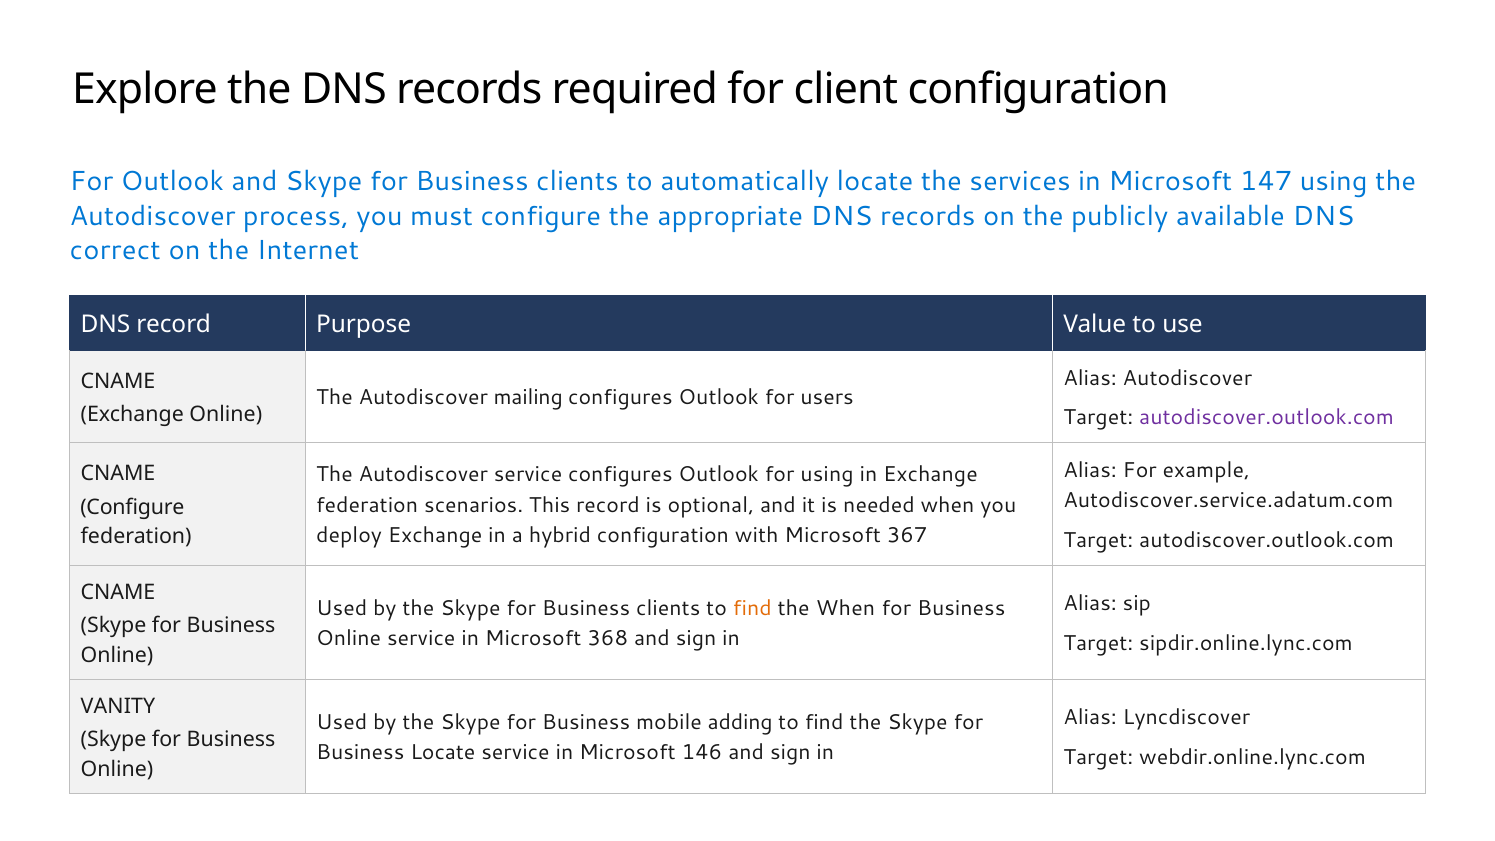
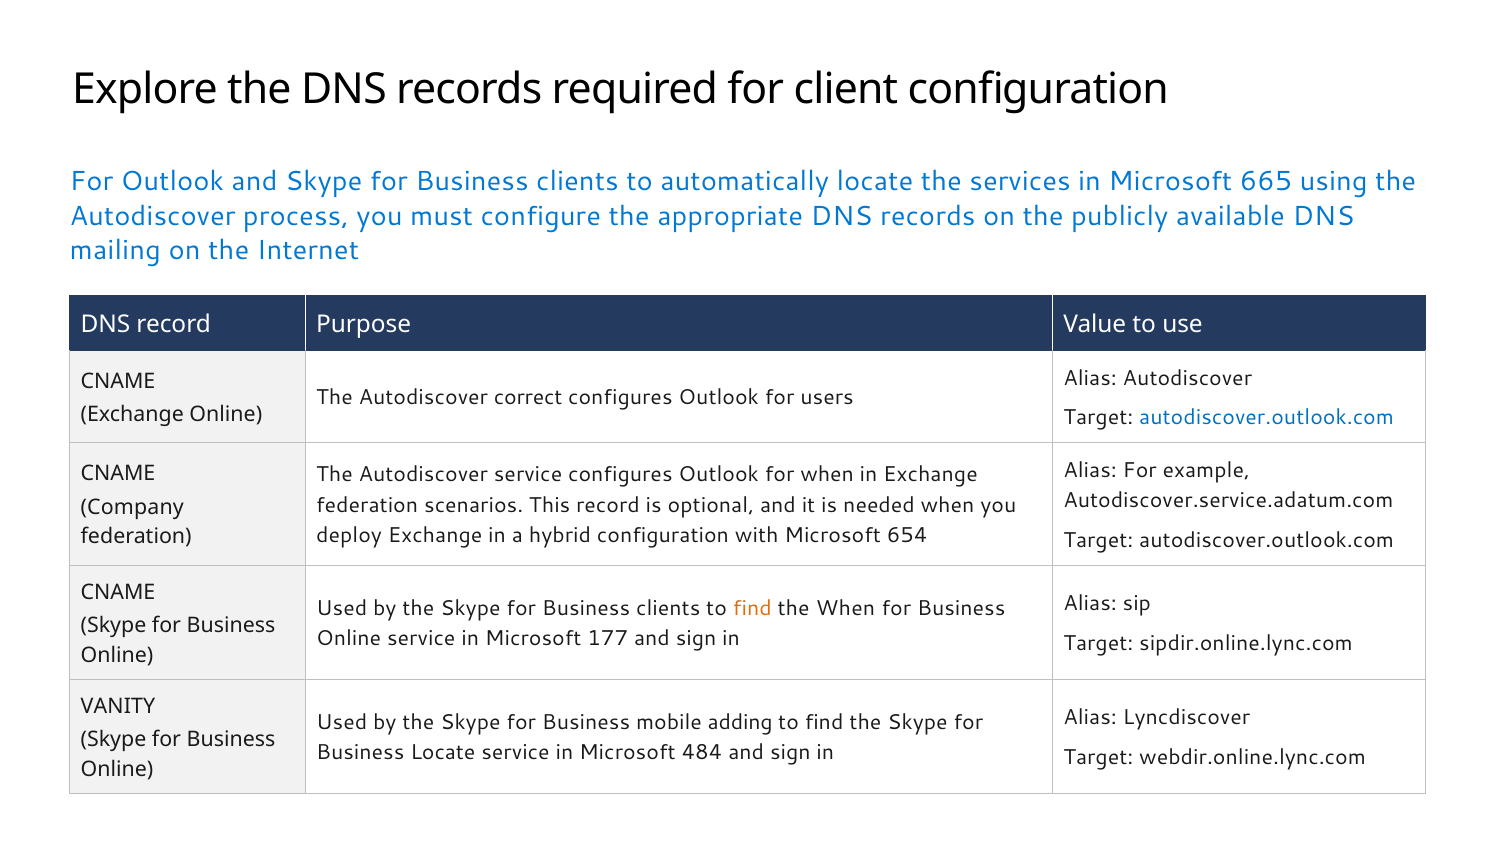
147: 147 -> 665 (1266, 181)
correct: correct -> mailing (115, 251)
mailing: mailing -> correct (528, 398)
autodiscover.outlook.com colour: purple -> blue (1267, 418)
for using: using -> when (827, 475)
Configure: Configure -> Company (132, 507)
367: 367 -> 654 (907, 535)
368: 368 -> 177 (608, 639)
146: 146 -> 484 (702, 753)
